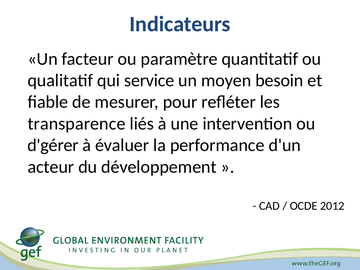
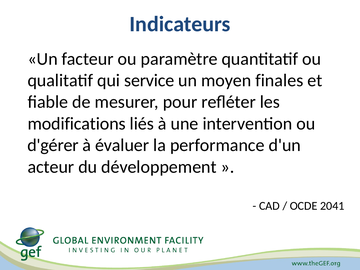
besoin: besoin -> finales (279, 80)
transparence: transparence -> modifications (77, 124)
2012: 2012 -> 2041 (332, 206)
